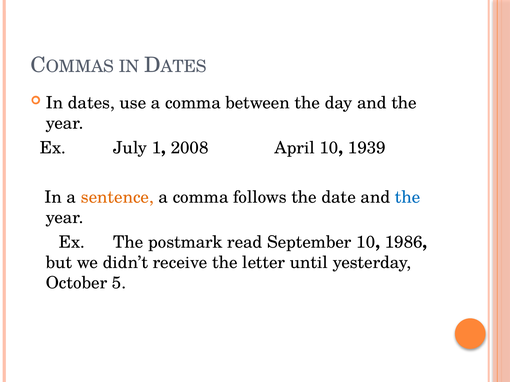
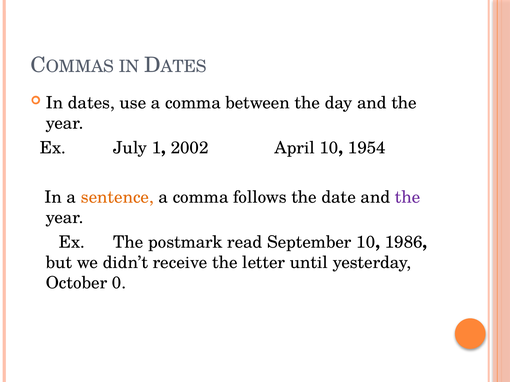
2008: 2008 -> 2002 (190, 148)
1939: 1939 -> 1954 (367, 148)
the colour: blue -> purple (408, 198)
5: 5 -> 0 (119, 283)
